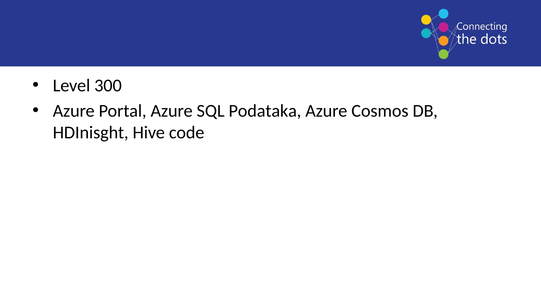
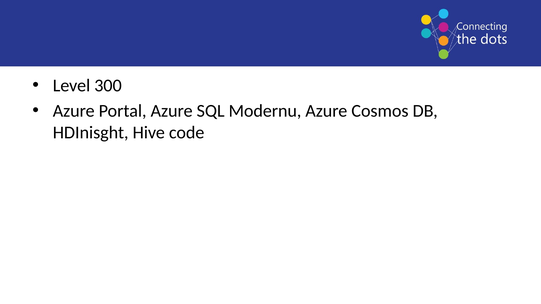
Podataka: Podataka -> Modernu (265, 111)
